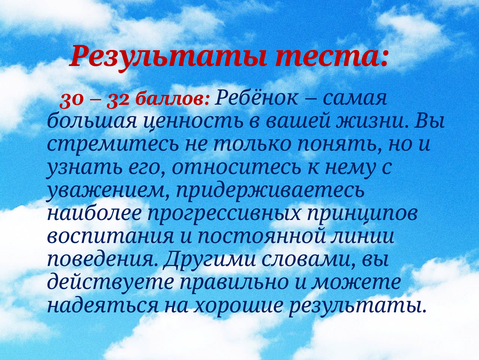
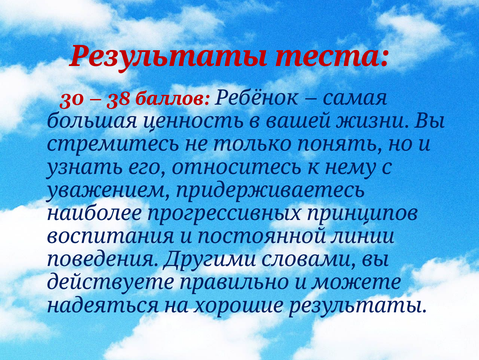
32: 32 -> 38 (119, 98)
